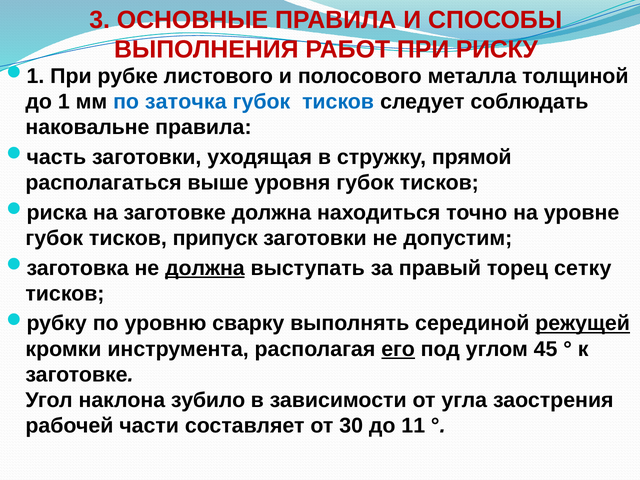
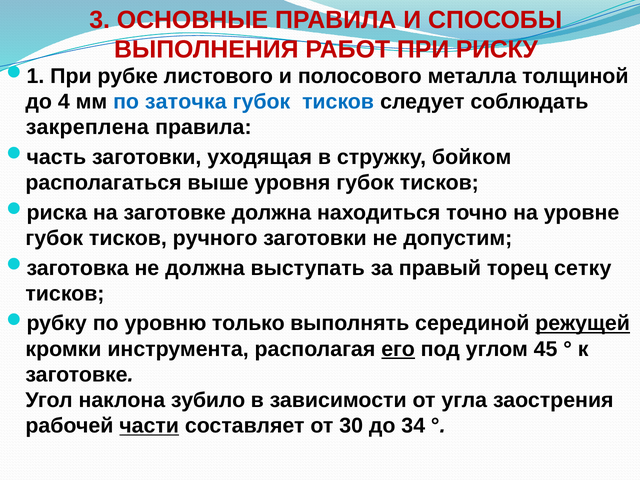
1: 1 -> 4 (64, 102)
наковальне: наковальне -> закреплена (87, 127)
прямой: прямой -> бойком (472, 157)
припуск: припуск -> ручного (215, 238)
должна underline: present -> none (205, 268)
сварку: сварку -> только (248, 323)
части underline: none -> present (149, 426)
11: 11 -> 34 (413, 426)
